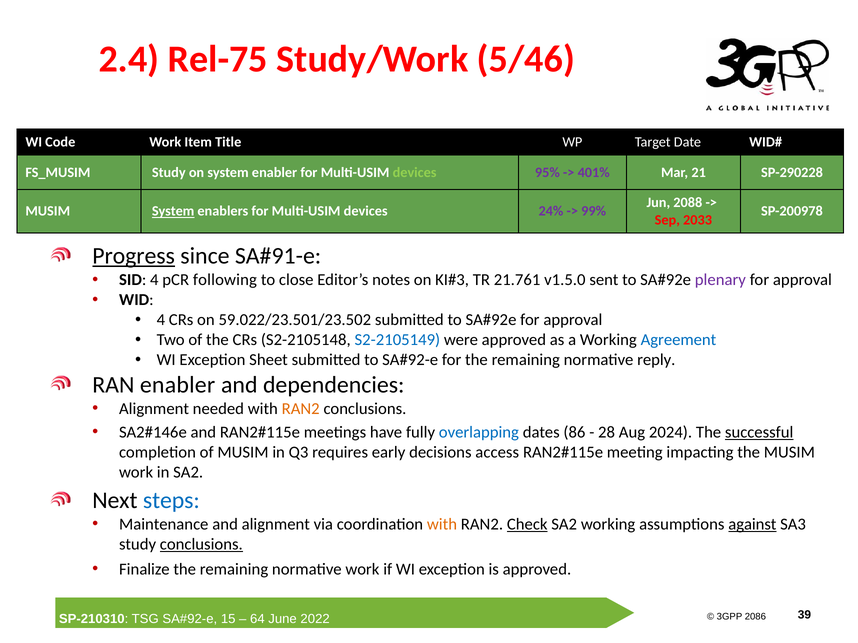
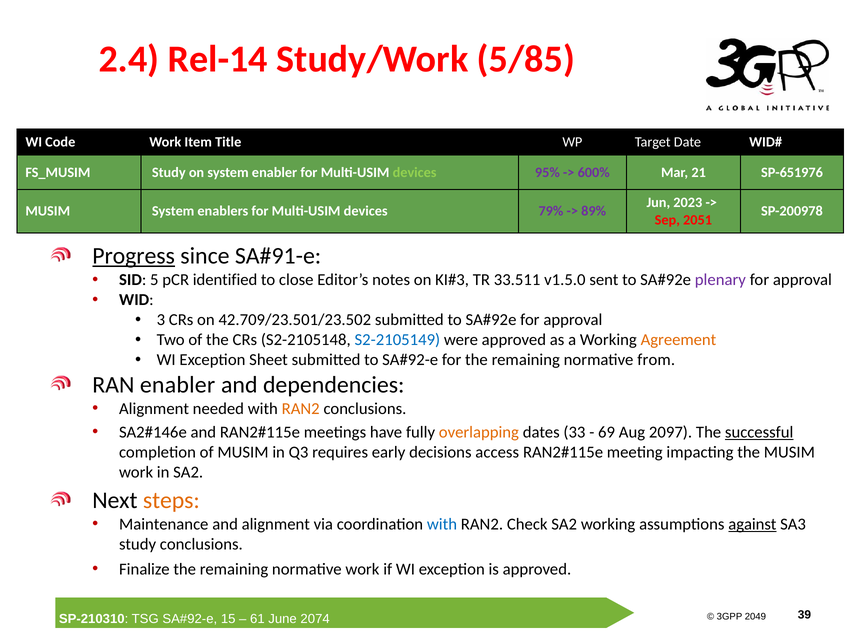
Rel-75: Rel-75 -> Rel-14 (218, 59)
5/46: 5/46 -> 5/85 (526, 59)
401%: 401% -> 600% (594, 172)
SP-290228: SP-290228 -> SP-651976 (792, 172)
2088: 2088 -> 2023 (688, 203)
System underline: present -> none (173, 211)
24%: 24% -> 79% (551, 211)
99%: 99% -> 89% (594, 211)
2033: 2033 -> 2051 (698, 220)
SID 4: 4 -> 5 (154, 280)
following: following -> identified (225, 280)
21.761: 21.761 -> 33.511 (517, 280)
4: 4 -> 3 (161, 320)
59.022/23.501/23.502: 59.022/23.501/23.502 -> 42.709/23.501/23.502 (295, 320)
Agreement colour: blue -> orange (678, 340)
reply: reply -> from (656, 360)
overlapping colour: blue -> orange (479, 432)
86: 86 -> 33 (574, 432)
28: 28 -> 69 (607, 432)
2024: 2024 -> 2097 (671, 432)
steps colour: blue -> orange (171, 501)
with colour: orange -> blue (442, 525)
Check underline: present -> none (527, 525)
conclusions underline: present -> none (201, 545)
2086: 2086 -> 2049 (755, 617)
64: 64 -> 61 (257, 619)
2022: 2022 -> 2074 (315, 619)
